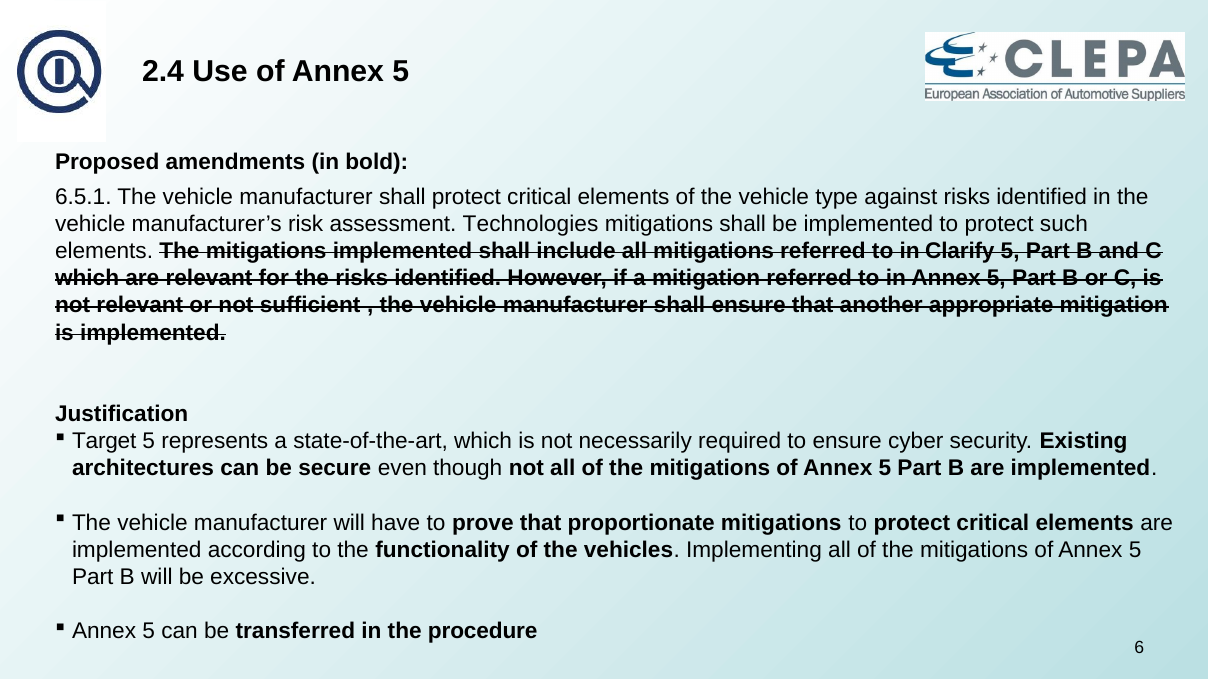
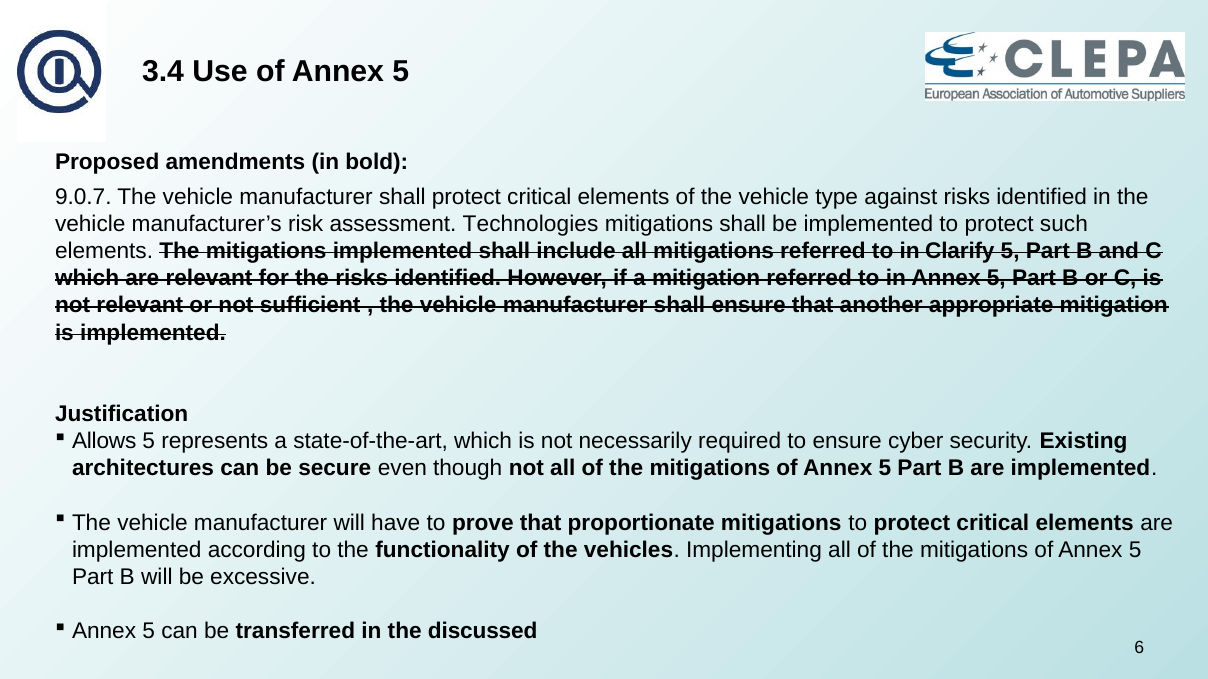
2.4: 2.4 -> 3.4 (163, 72)
6.5.1: 6.5.1 -> 9.0.7 (83, 197)
Target: Target -> Allows (104, 442)
procedure: procedure -> discussed (483, 632)
